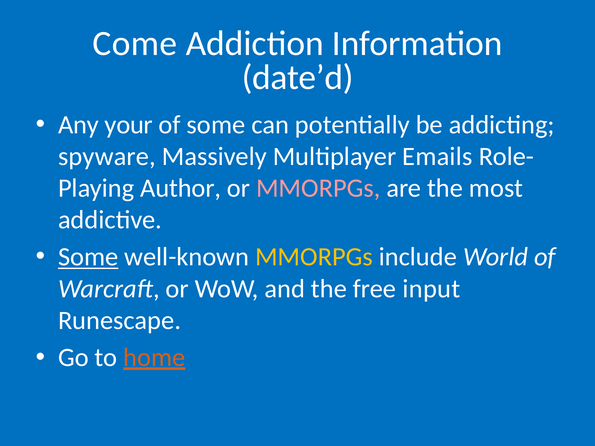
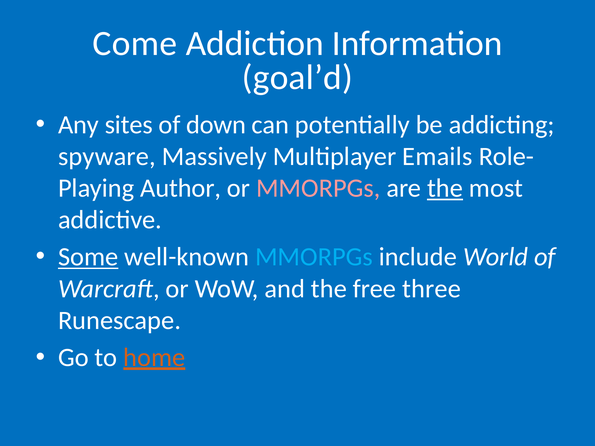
date’d: date’d -> goal’d (297, 77)
your: your -> sites (129, 125)
of some: some -> down (216, 125)
the underline: none -> present (445, 188)
MMORPGs colour: yellow -> light blue (314, 257)
input: input -> three (431, 289)
